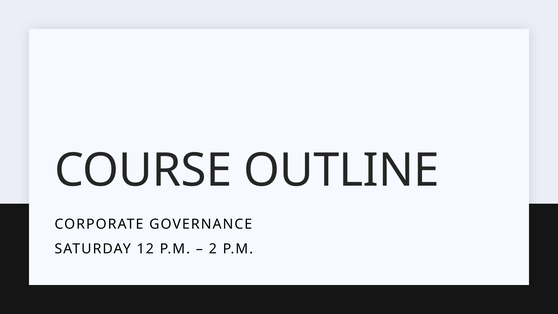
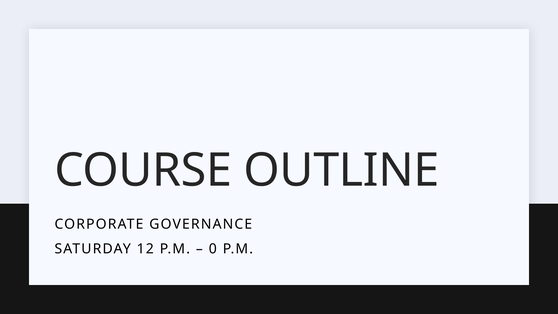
2: 2 -> 0 (213, 249)
